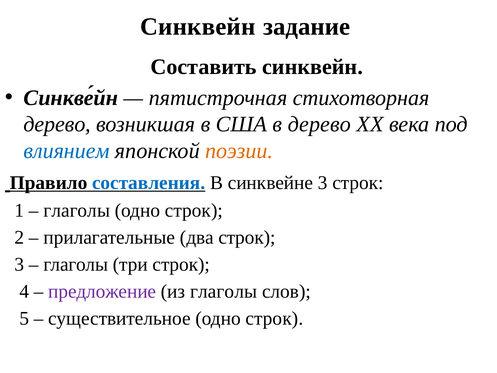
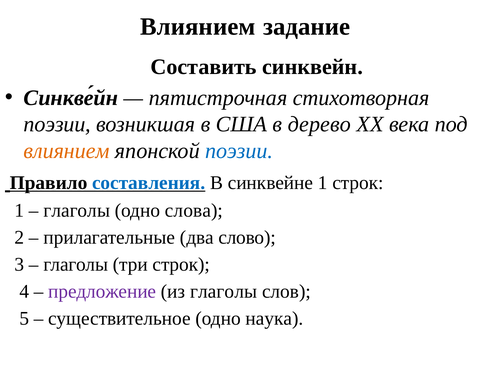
Синквейн: Синквейн -> Влиянием (198, 27)
дерево: дерево -> поэзии (57, 124)
влиянием colour: blue -> orange (67, 151)
поэзии colour: orange -> blue (239, 151)
синквейне 3: 3 -> 1 (323, 183)
строк: строк -> слова (194, 210)
два строк: строк -> слово (247, 237)
существительное одно строк: строк -> наука (274, 318)
